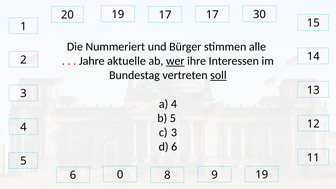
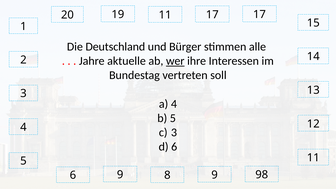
19 17: 17 -> 11 (165, 15)
17 30: 30 -> 17 (259, 14)
Nummeriert: Nummeriert -> Deutschland (115, 47)
soll underline: present -> none (218, 75)
6 0: 0 -> 9 (120, 175)
9 19: 19 -> 98 (262, 175)
